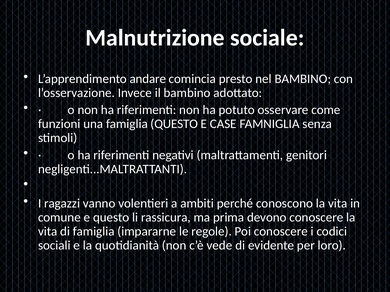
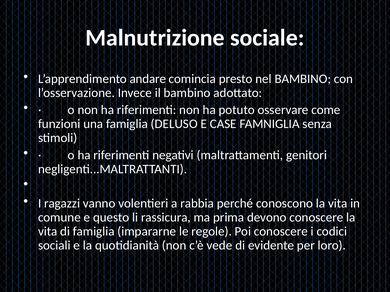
famiglia QUESTO: QUESTO -> DELUSO (174, 124)
ambiti: ambiti -> rabbia (197, 204)
